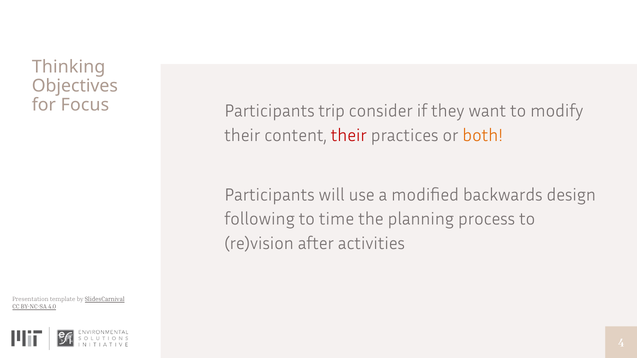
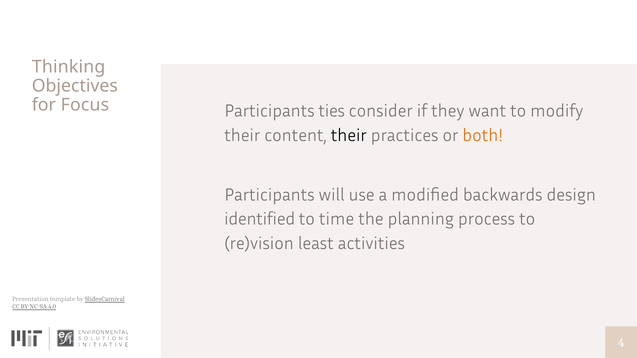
trip: trip -> ties (332, 111)
their colour: red -> black (349, 135)
following: following -> identified (260, 219)
after: after -> least (316, 244)
